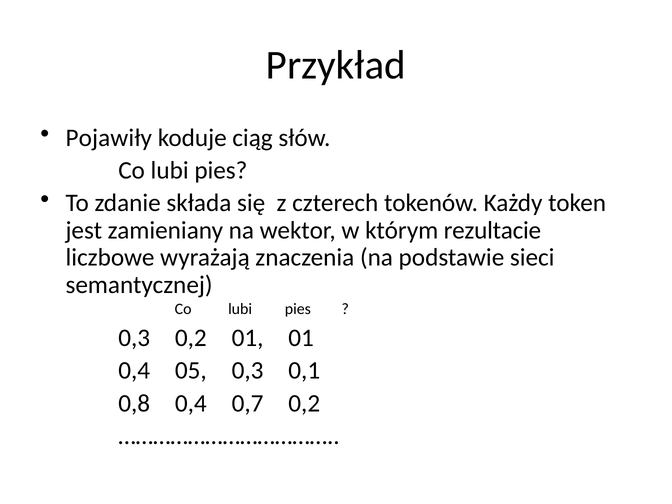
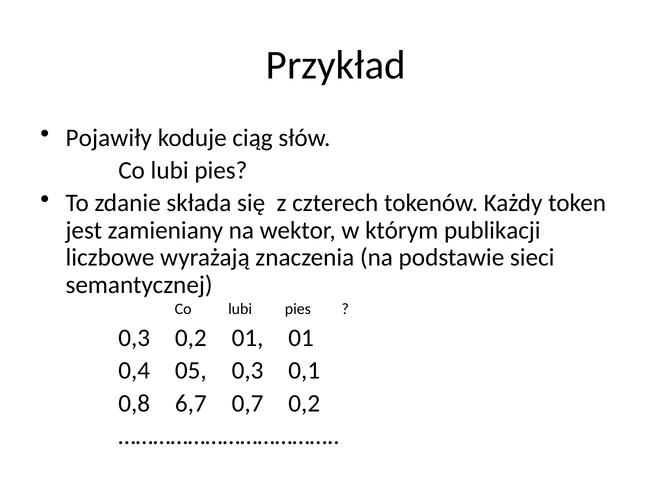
rezultacie: rezultacie -> publikacji (492, 230)
0,8 0,4: 0,4 -> 6,7 (191, 403)
